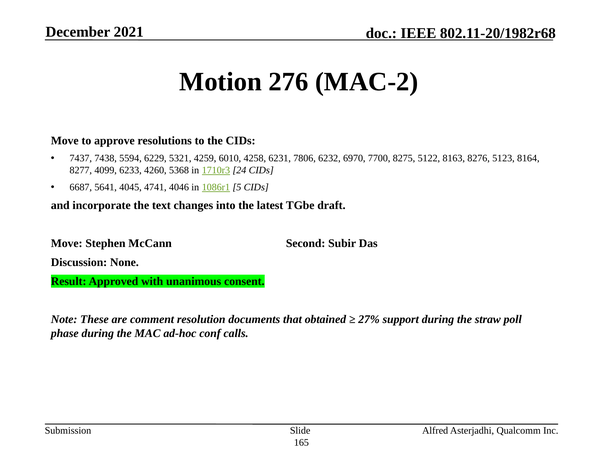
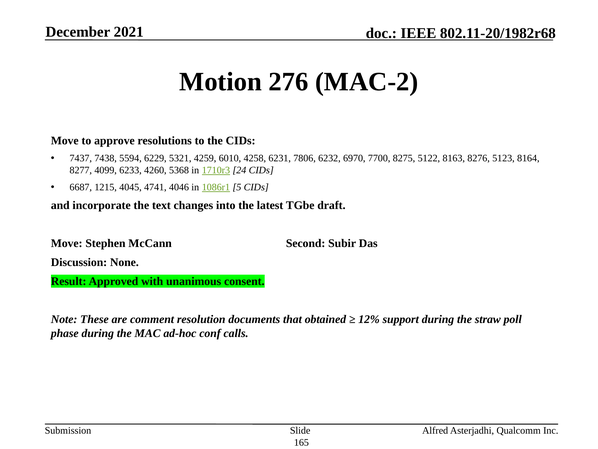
5641: 5641 -> 1215 (106, 187)
27%: 27% -> 12% (369, 319)
